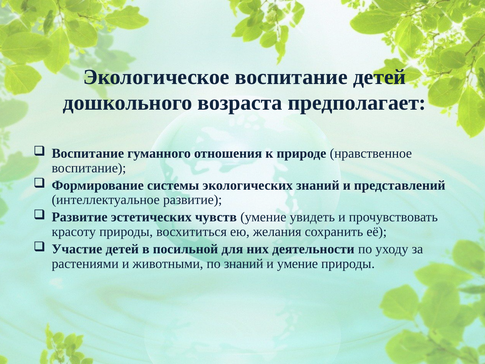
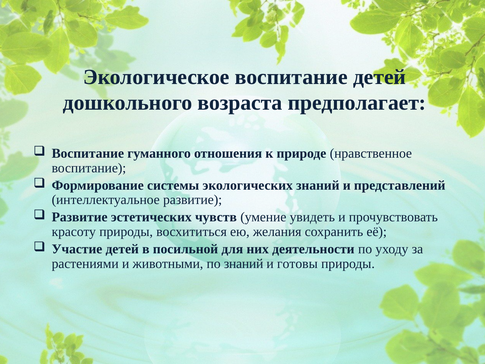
и умение: умение -> готовы (297, 263)
